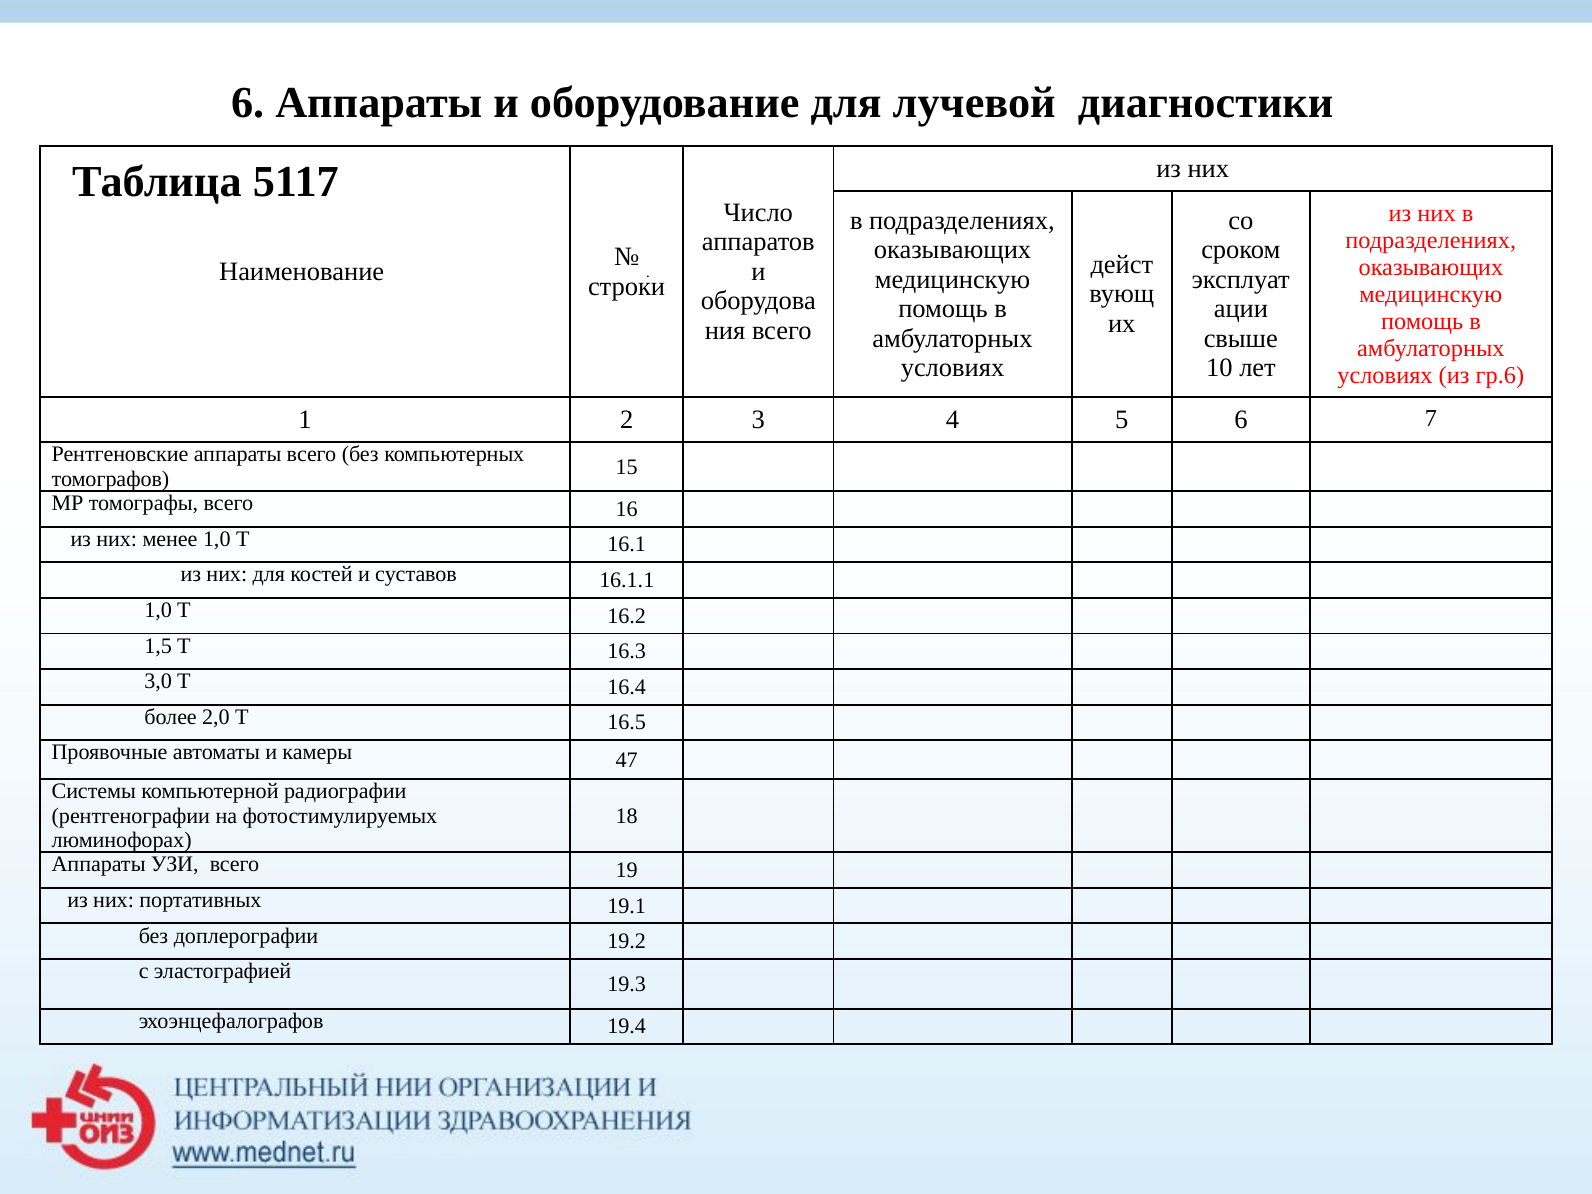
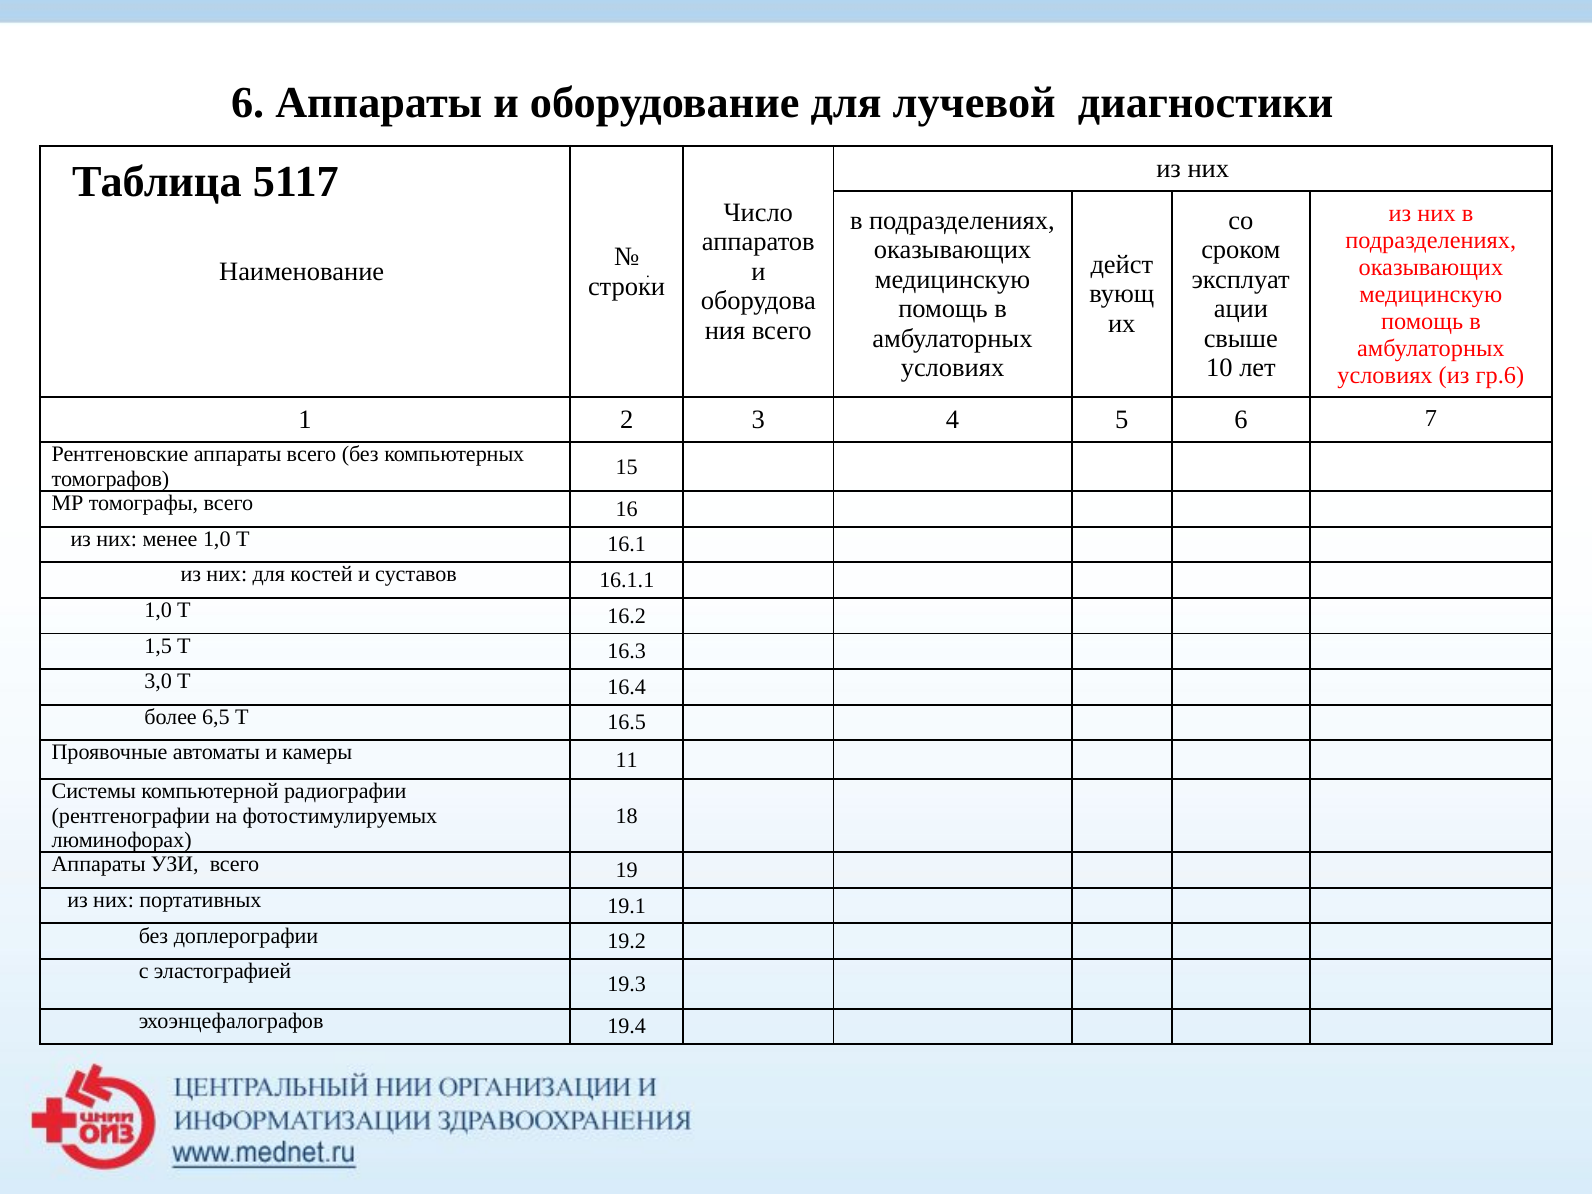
2,0: 2,0 -> 6,5 (216, 717)
47: 47 -> 11 (627, 760)
